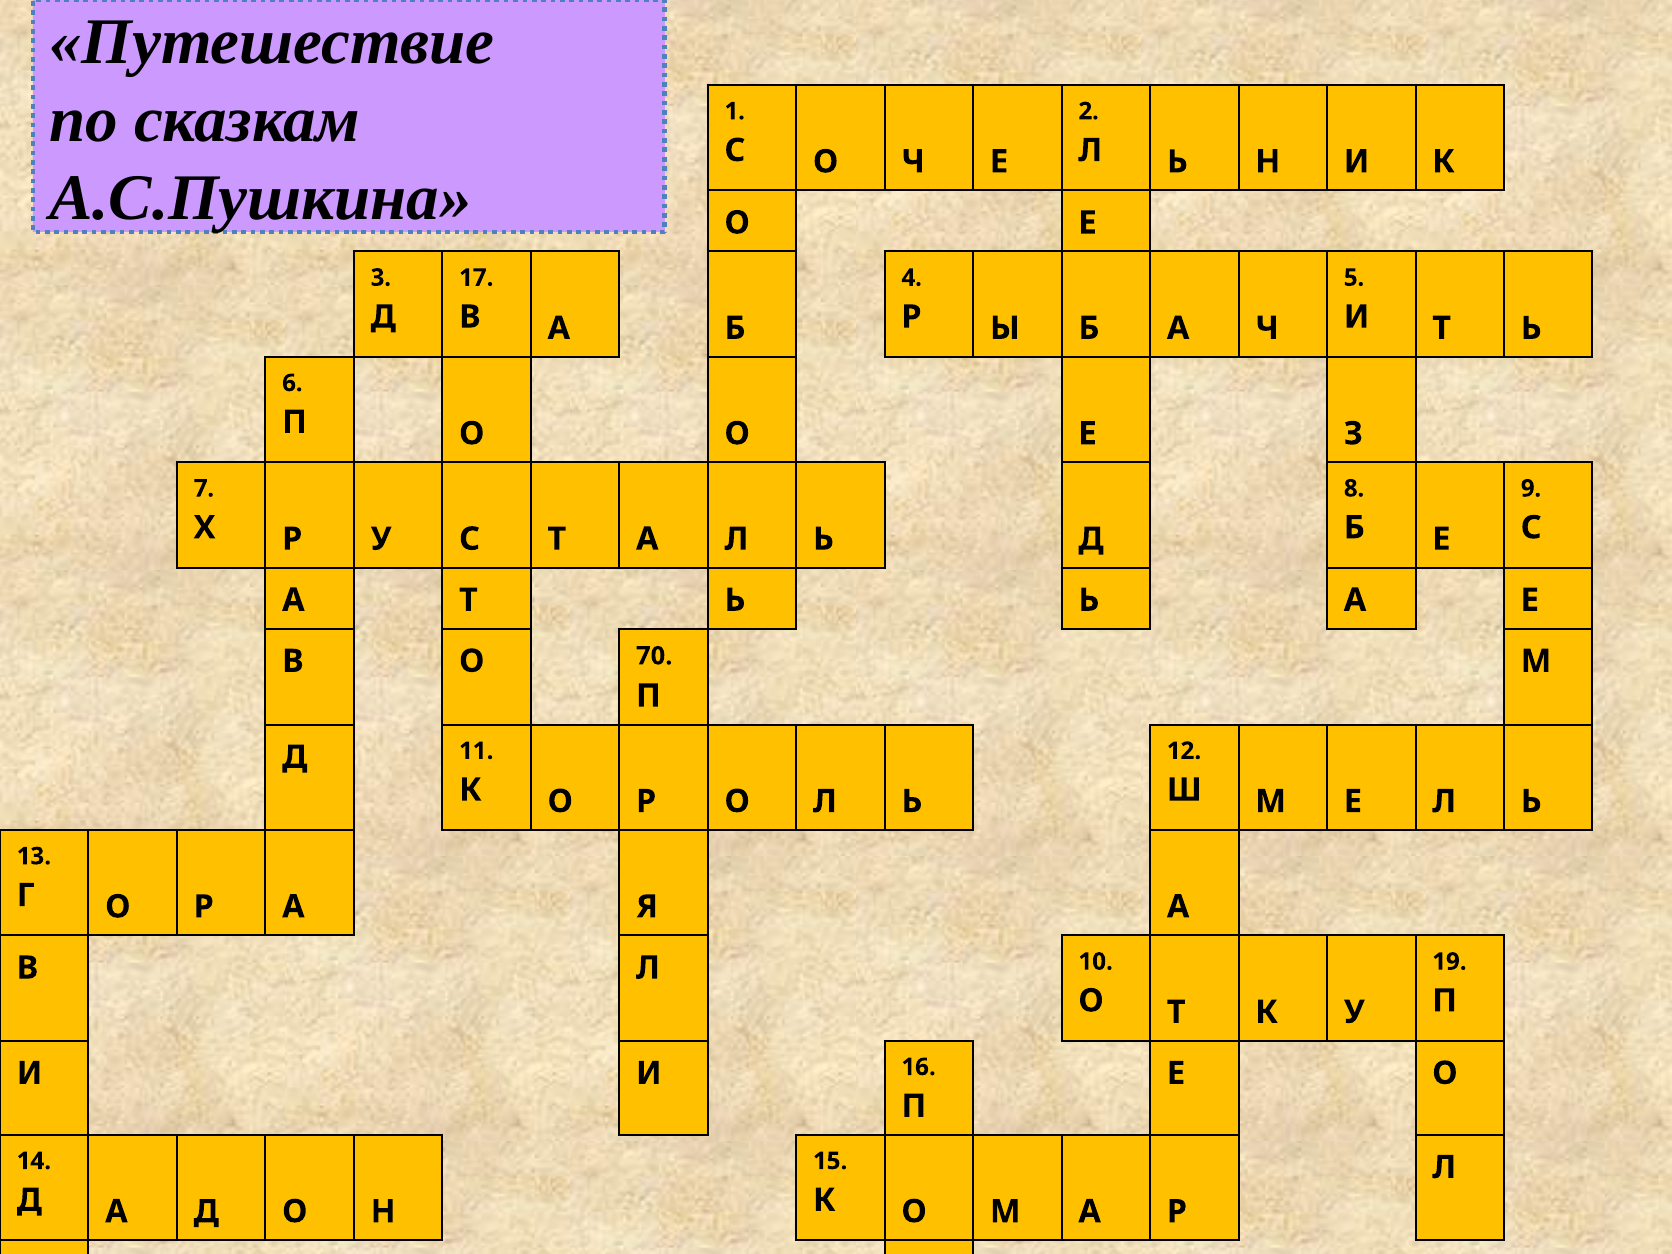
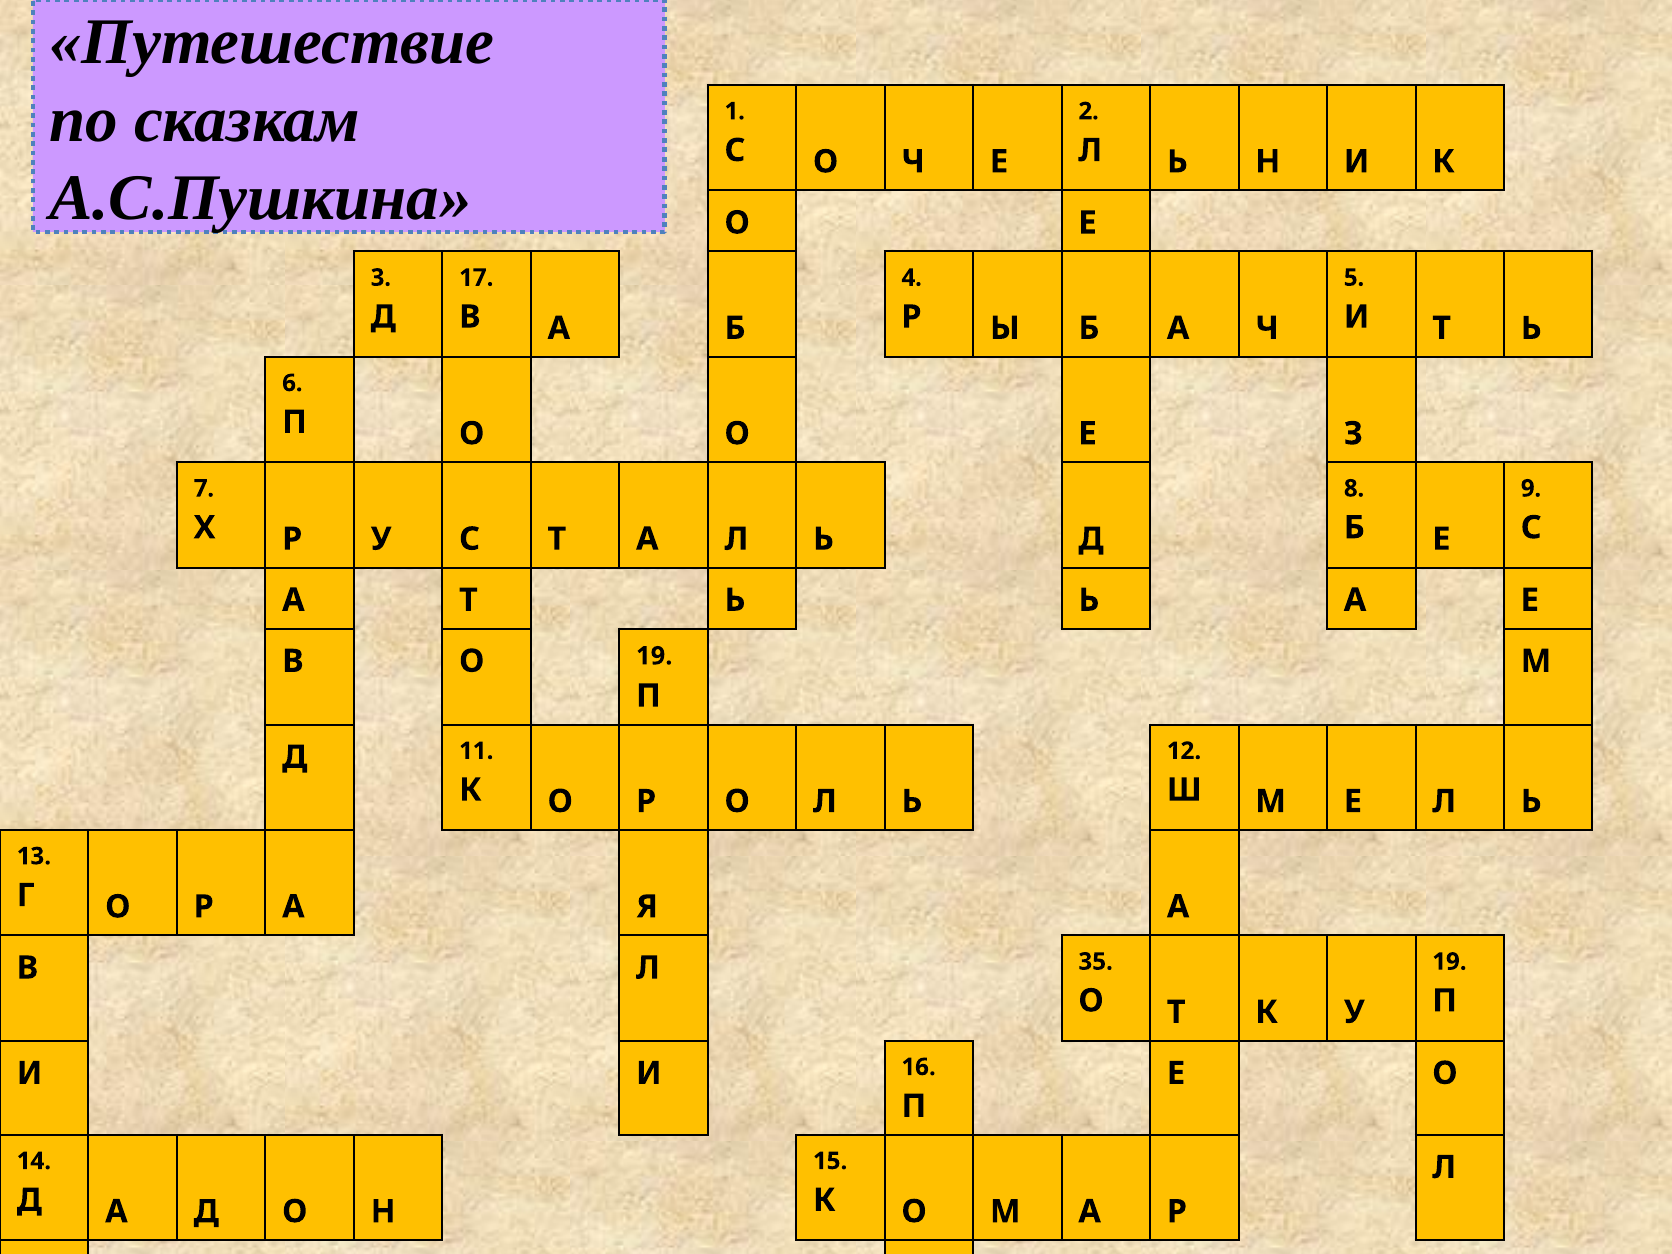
О 70: 70 -> 19 (654, 656)
10: 10 -> 35 (1096, 962)
